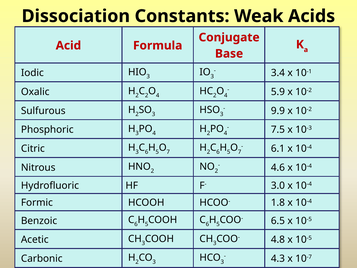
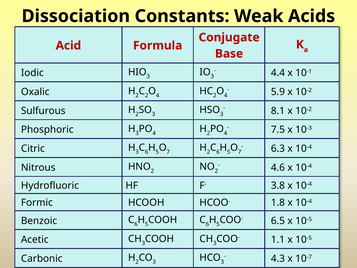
3.4: 3.4 -> 4.4 (278, 73)
9.9: 9.9 -> 8.1 (278, 111)
6.1: 6.1 -> 6.3 (278, 148)
F- 3.0: 3.0 -> 3.8 (278, 185)
4.8: 4.8 -> 1.1 (278, 239)
